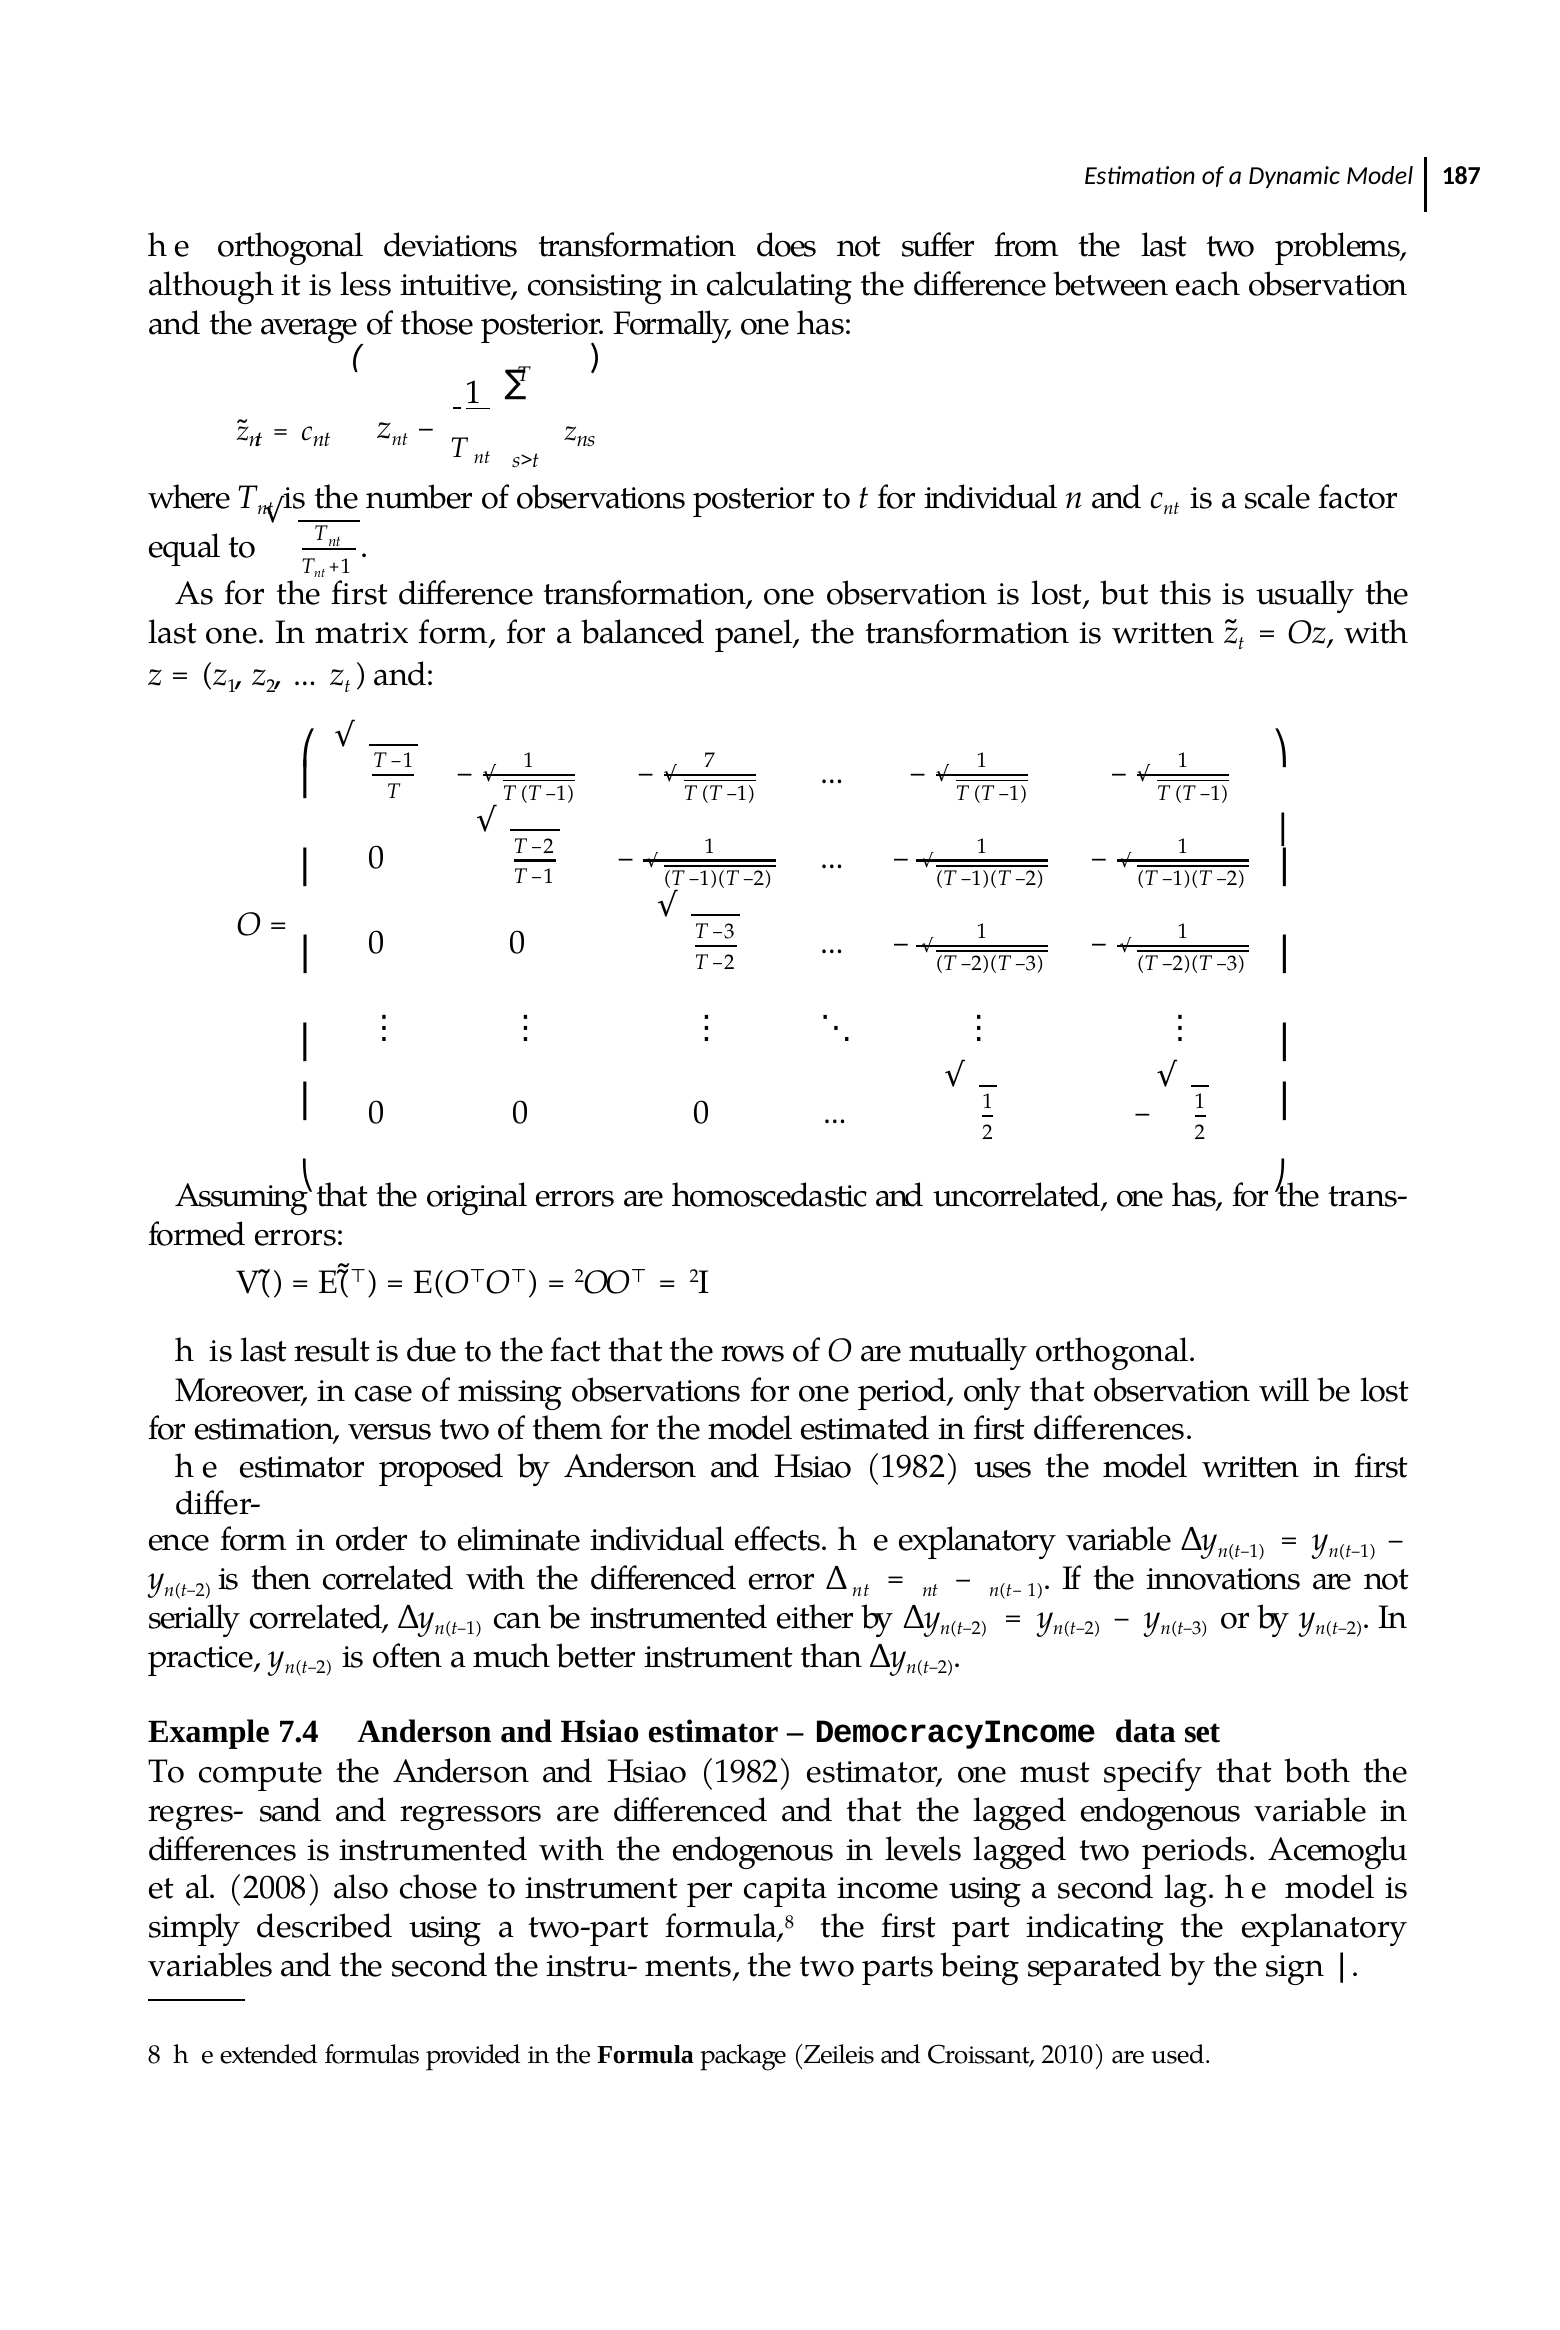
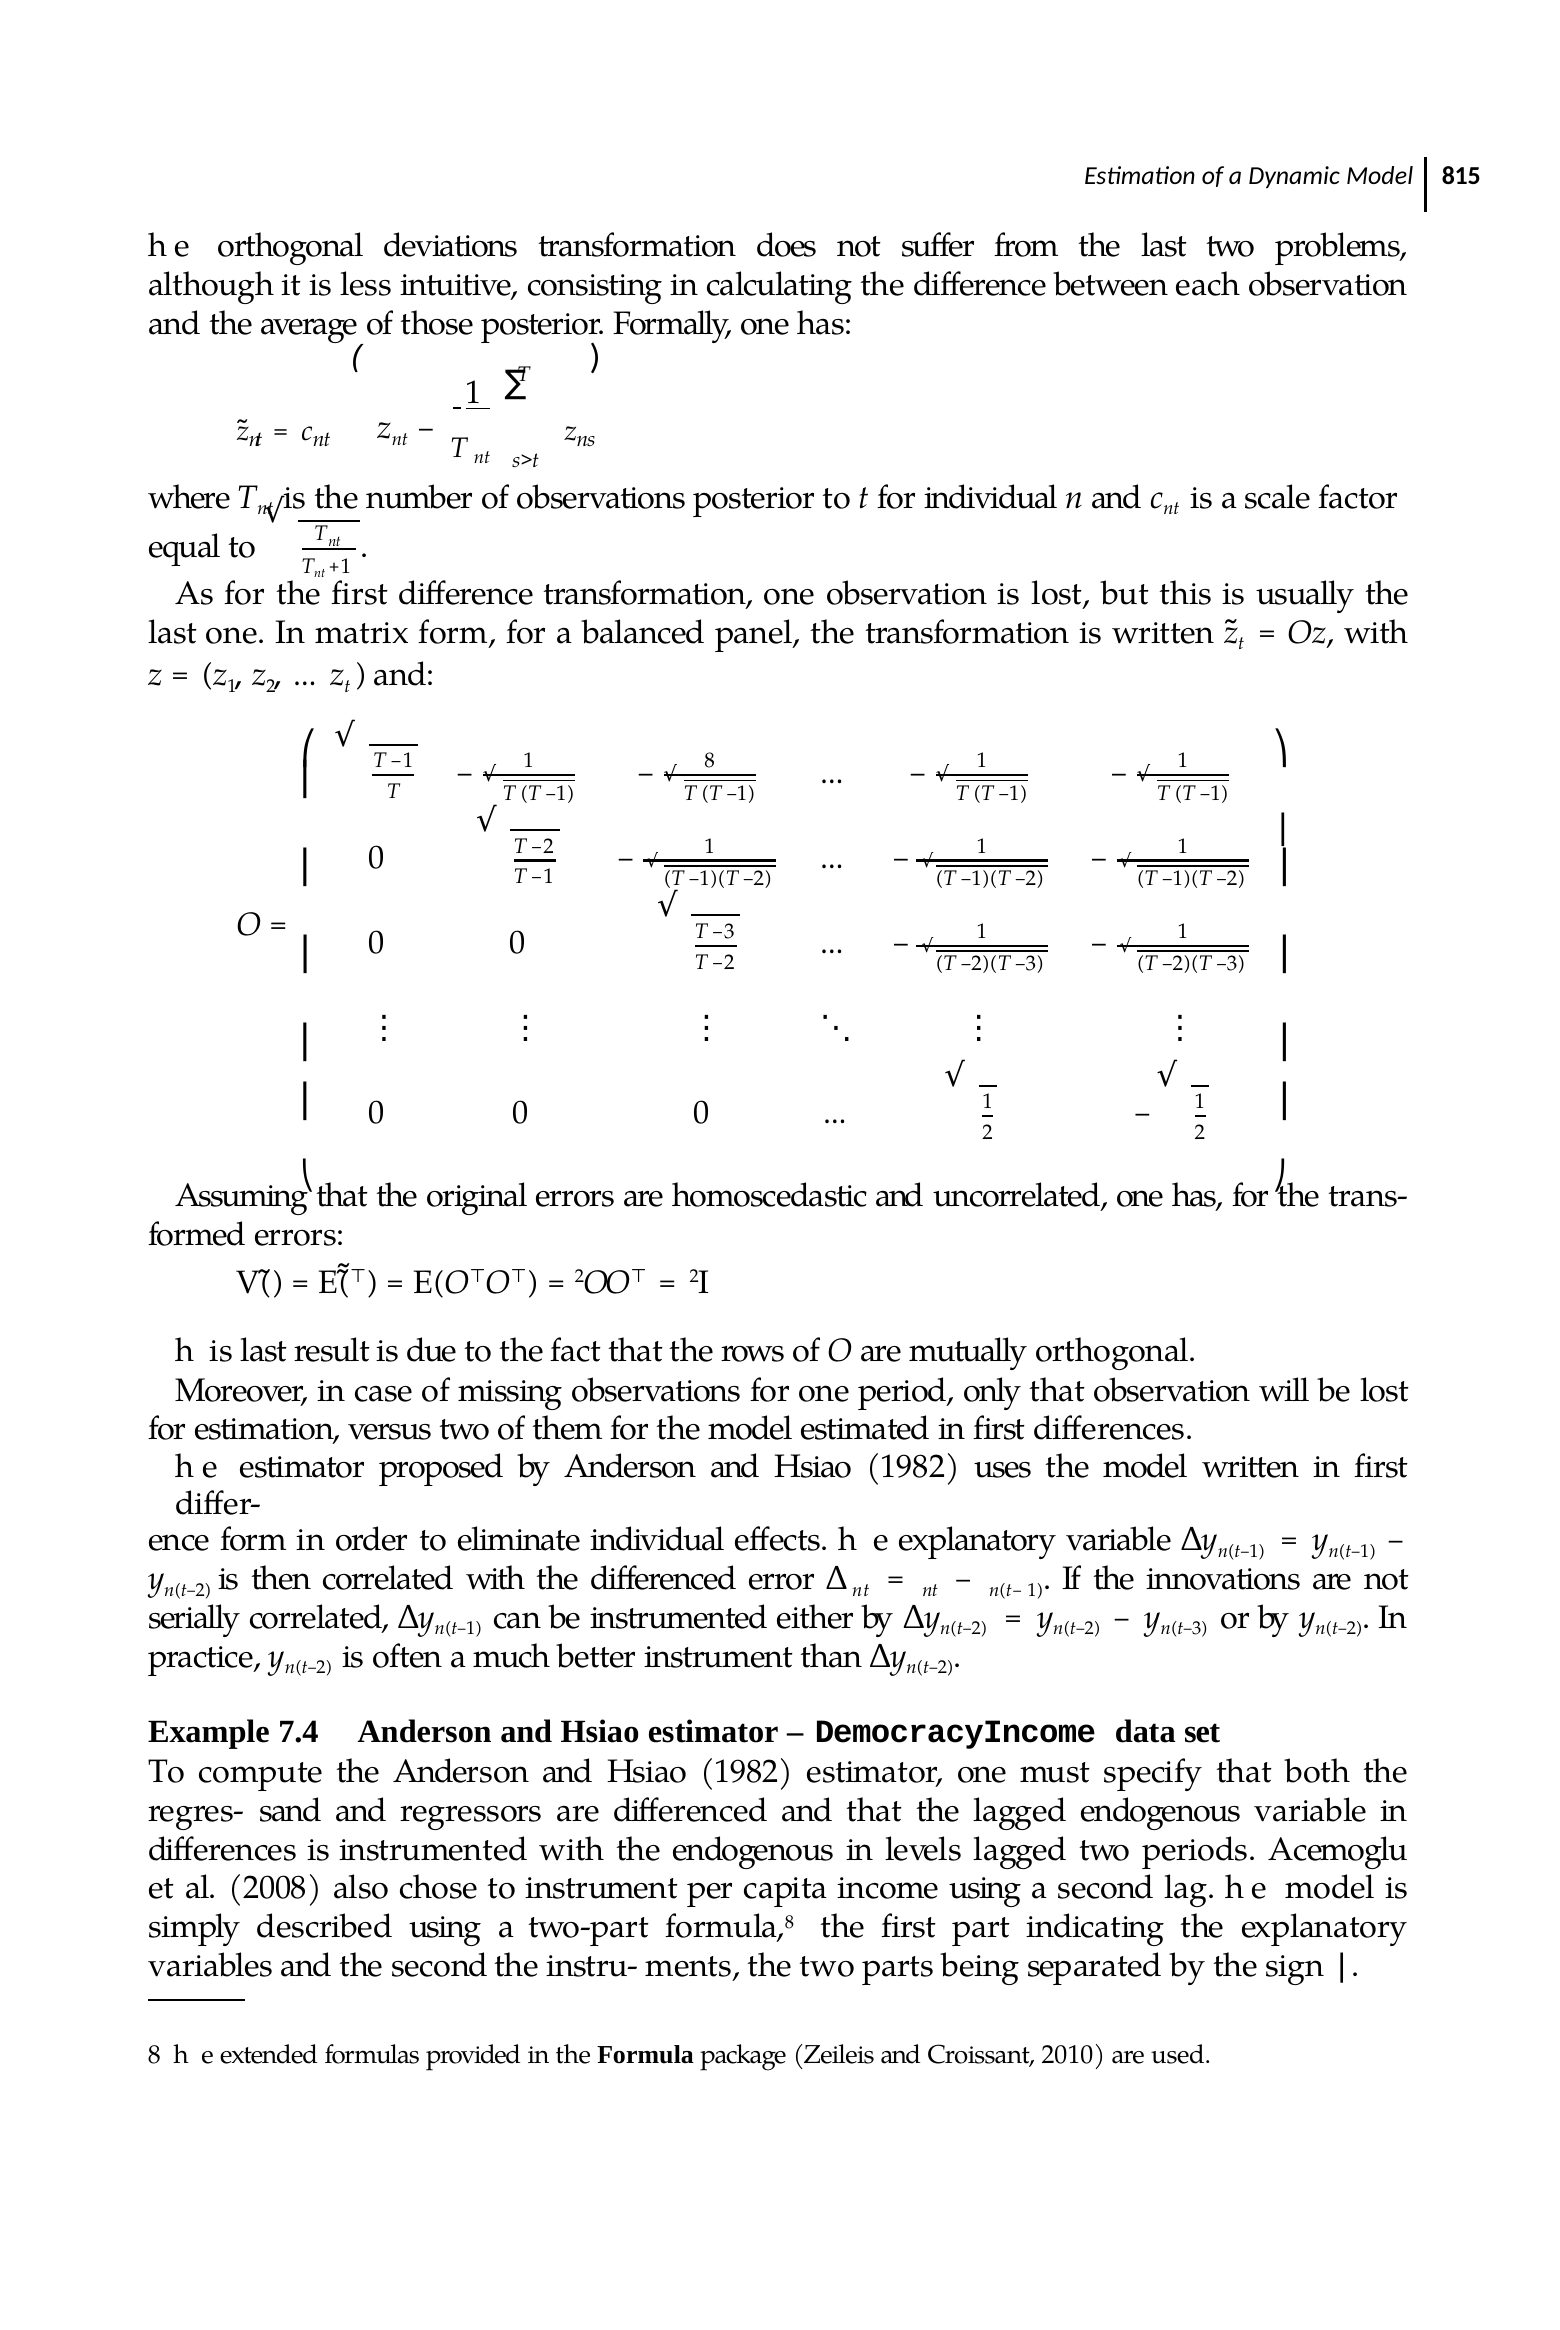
187: 187 -> 815 (1461, 176)
7: 7 -> 8 (710, 761)
